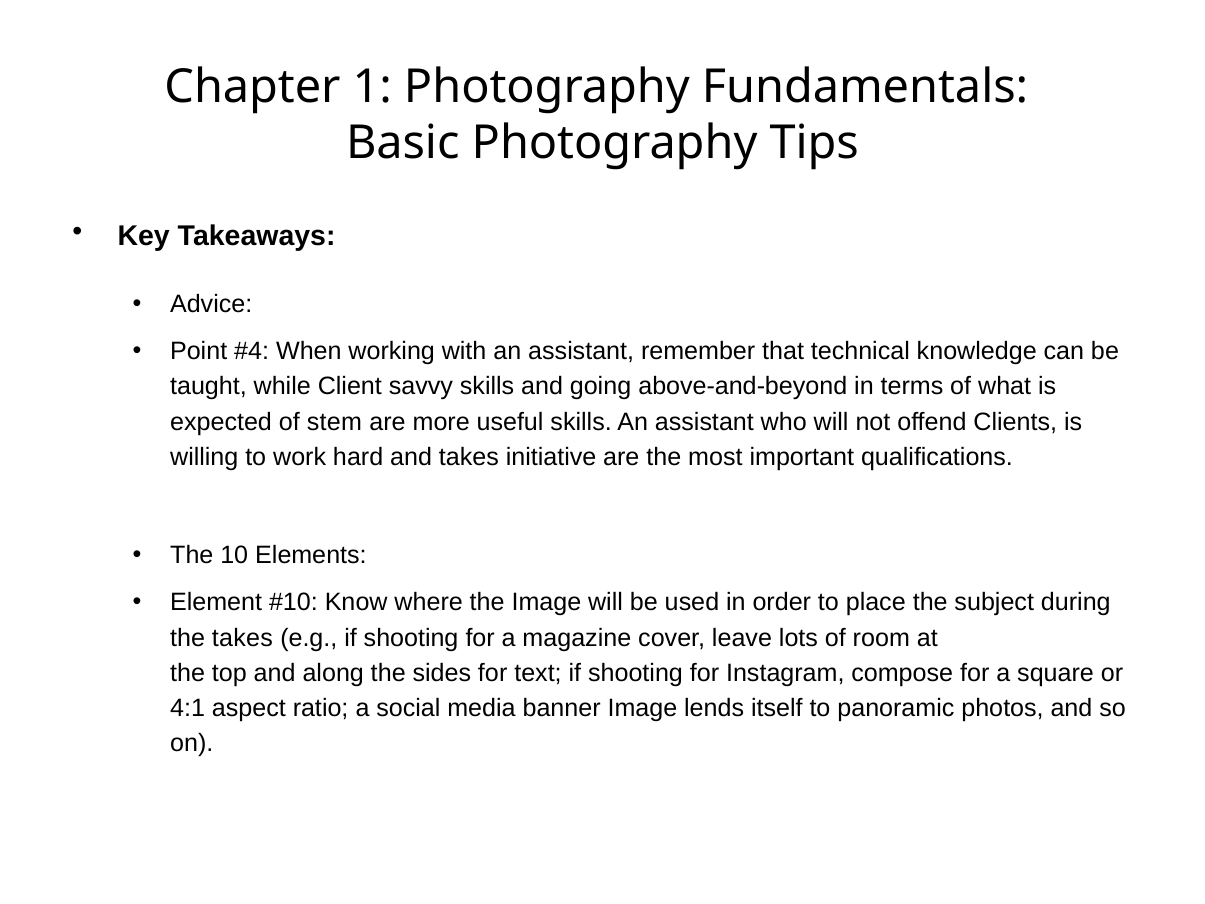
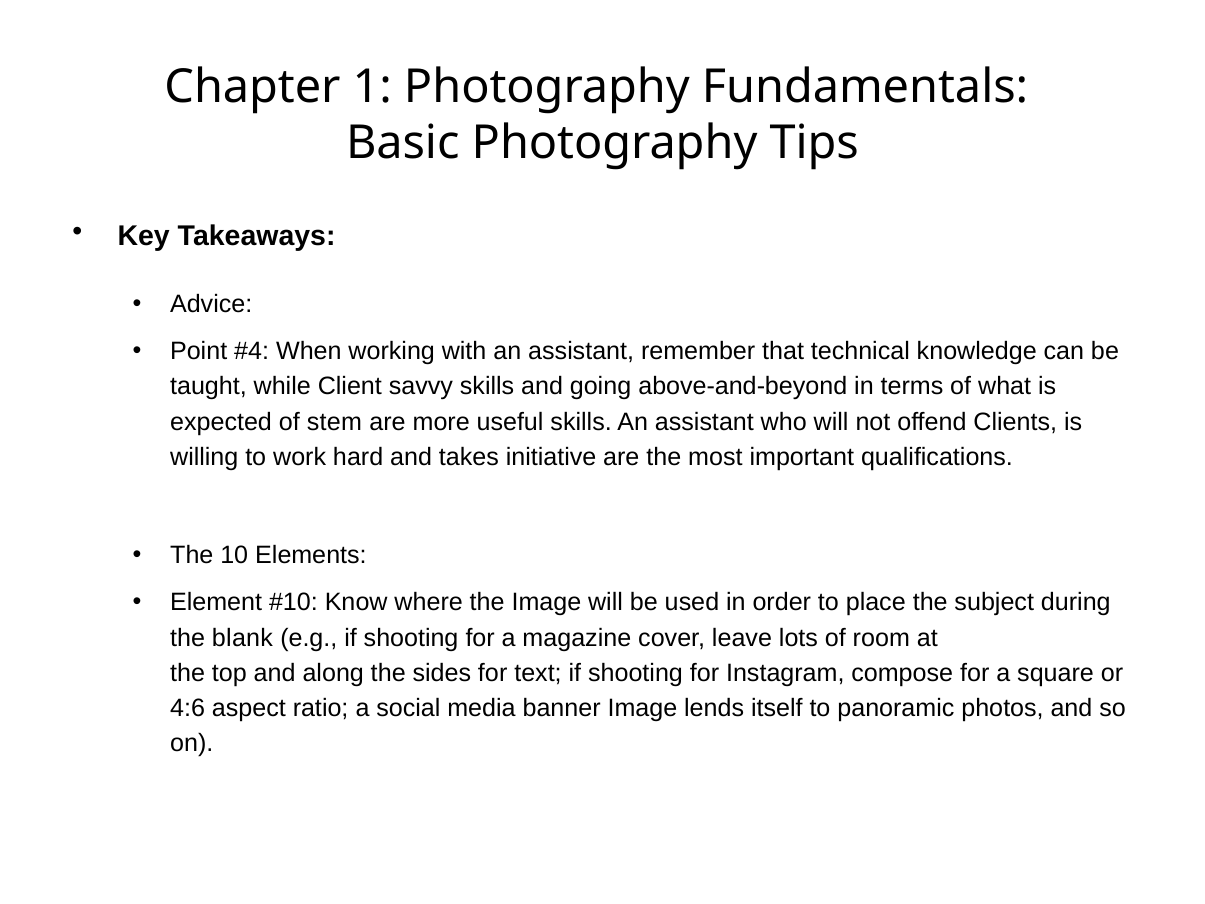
the takes: takes -> blank (242, 638)
4:1: 4:1 -> 4:6 (188, 708)
